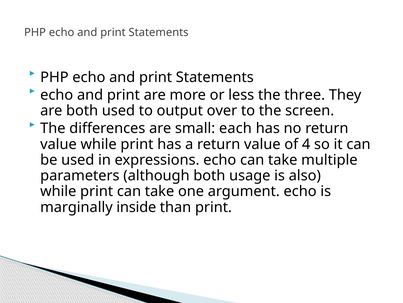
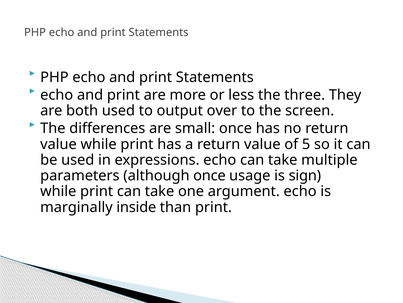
small each: each -> once (235, 128)
4: 4 -> 5 (306, 144)
although both: both -> once (209, 175)
also: also -> sign (305, 175)
